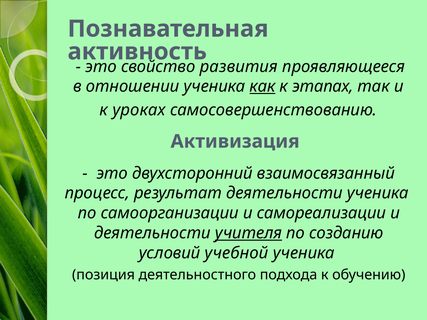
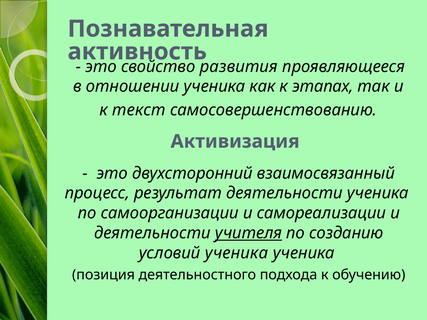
как underline: present -> none (262, 87)
уроках: уроках -> текст (139, 110)
условий учебной: учебной -> ученика (237, 253)
